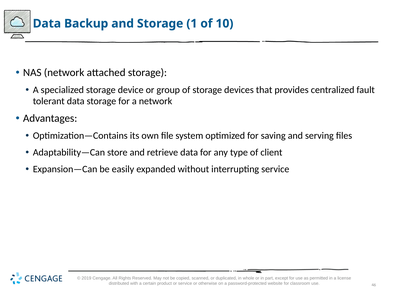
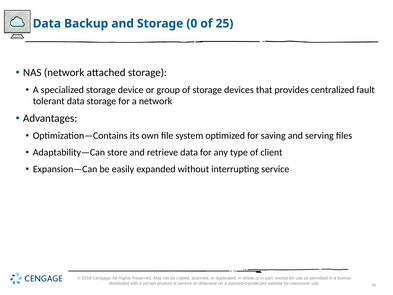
1: 1 -> 0 (192, 24)
10: 10 -> 25 (224, 24)
